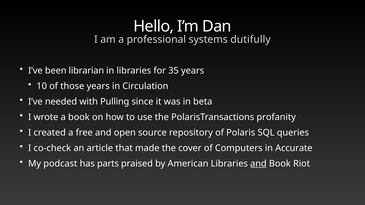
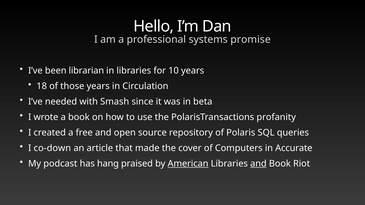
dutifully: dutifully -> promise (251, 40)
35: 35 -> 10 (174, 71)
10: 10 -> 18 (42, 86)
Pulling: Pulling -> Smash (115, 102)
co-check: co-check -> co-down (52, 148)
parts: parts -> hang (108, 164)
American underline: none -> present (188, 164)
